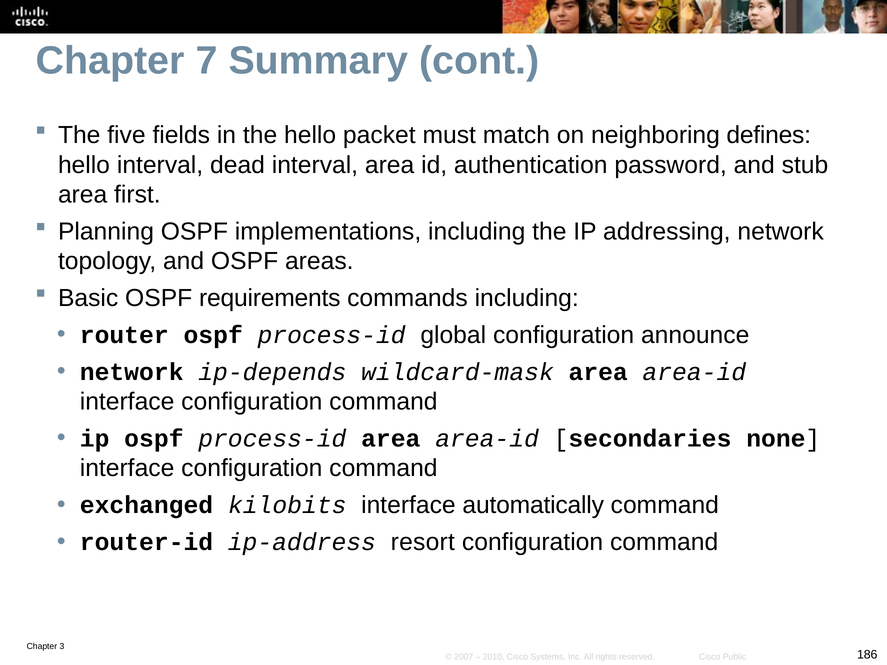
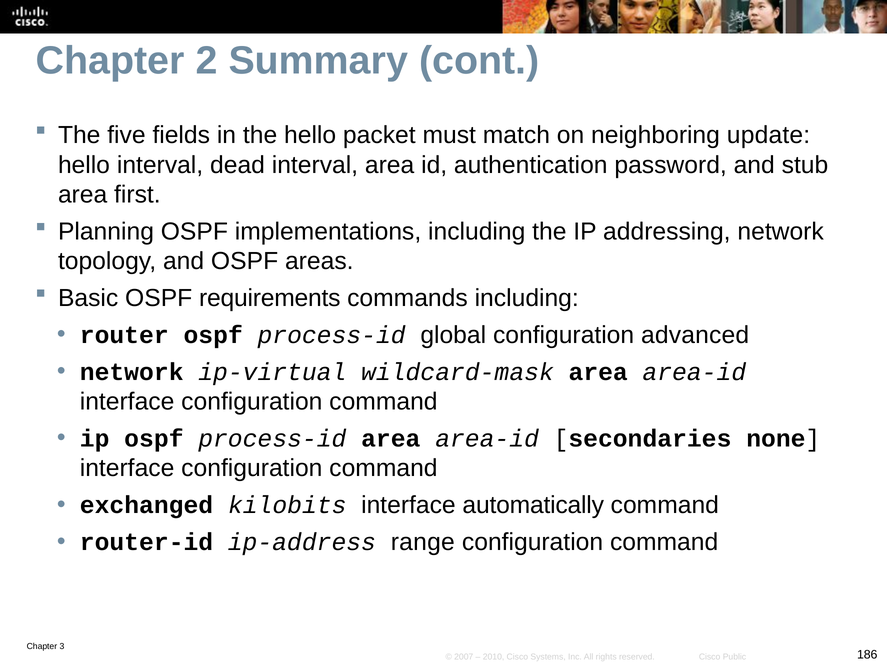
7: 7 -> 2 (207, 61)
defines: defines -> update (769, 135)
announce: announce -> advanced (695, 335)
ip-depends: ip-depends -> ip-virtual (272, 372)
resort: resort -> range (423, 543)
